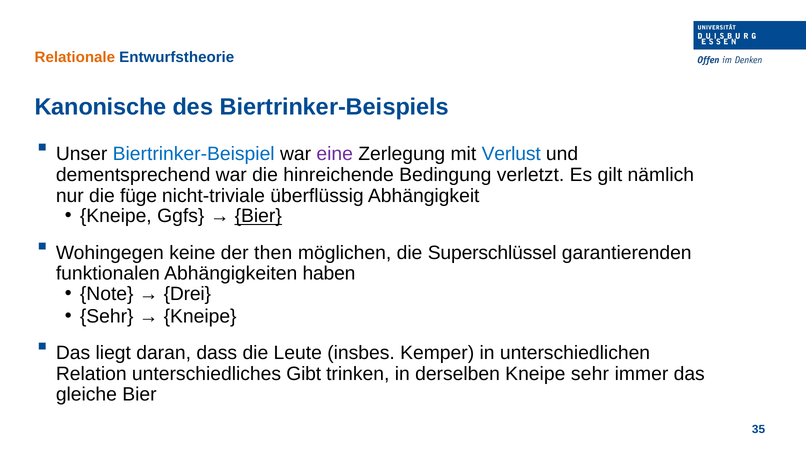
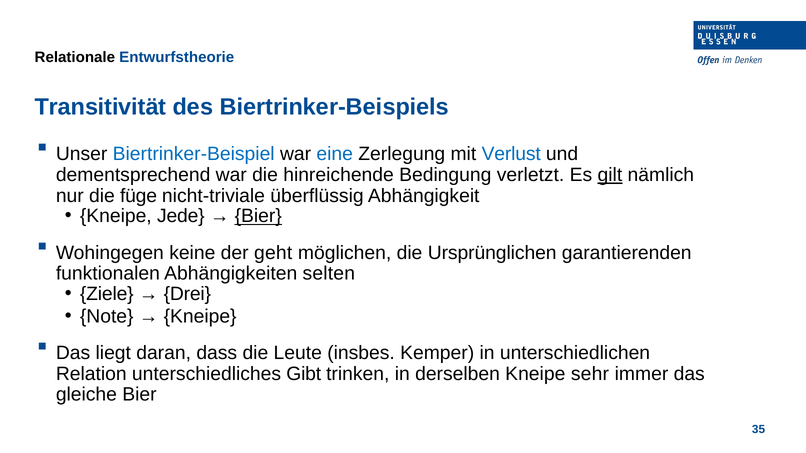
Relationale colour: orange -> black (75, 58)
Kanonische: Kanonische -> Transitivität (100, 107)
eine colour: purple -> blue (335, 154)
gilt underline: none -> present (610, 175)
Ggfs: Ggfs -> Jede (181, 216)
then: then -> geht (273, 253)
Superschlüssel: Superschlüssel -> Ursprünglichen (492, 253)
haben: haben -> selten (329, 274)
Note: Note -> Ziele (107, 294)
Sehr: Sehr -> Note (107, 317)
